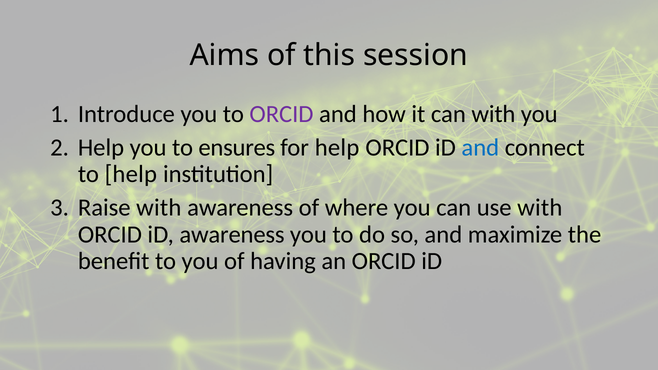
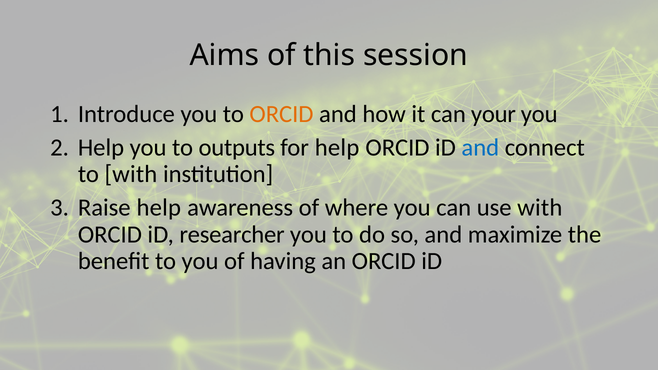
ORCID colour: purple -> orange (282, 114)
can with: with -> your (493, 114)
ensures: ensures -> outputs (237, 148)
to help: help -> with (131, 174)
Raise with: with -> help (159, 208)
iD awareness: awareness -> researcher (232, 235)
